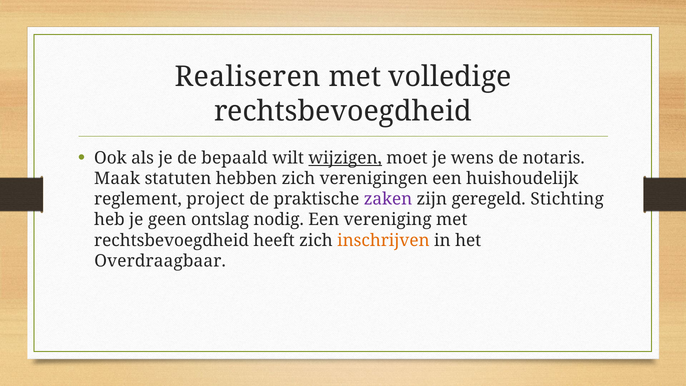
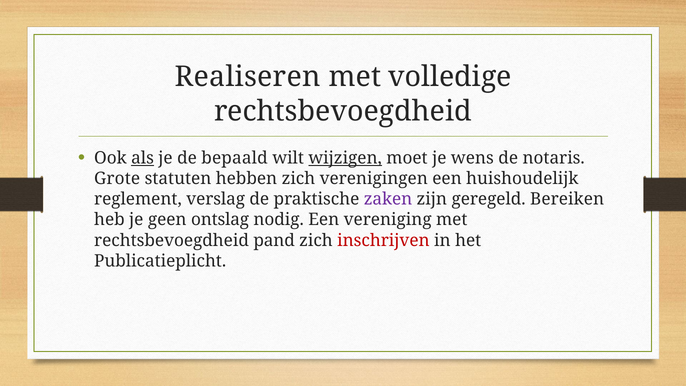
als underline: none -> present (143, 158)
Maak: Maak -> Grote (117, 179)
project: project -> verslag (216, 199)
Stichting: Stichting -> Bereiken (567, 199)
heeft: heeft -> pand (274, 240)
inschrijven colour: orange -> red (383, 240)
Overdraagbaar: Overdraagbaar -> Publicatieplicht (160, 261)
